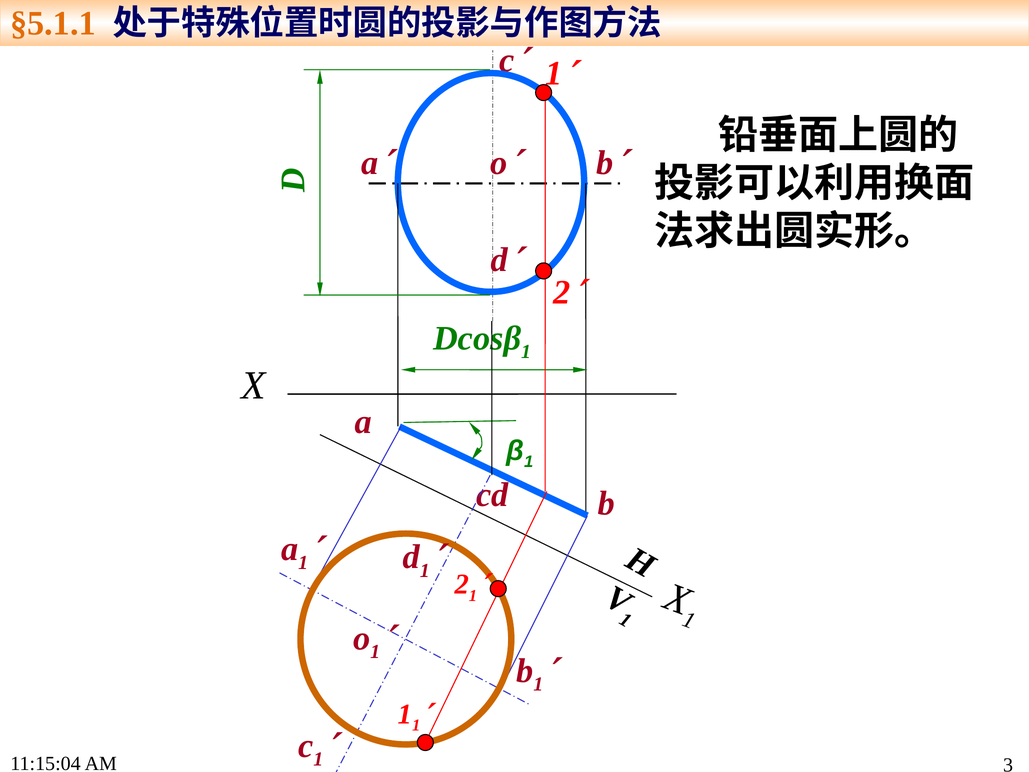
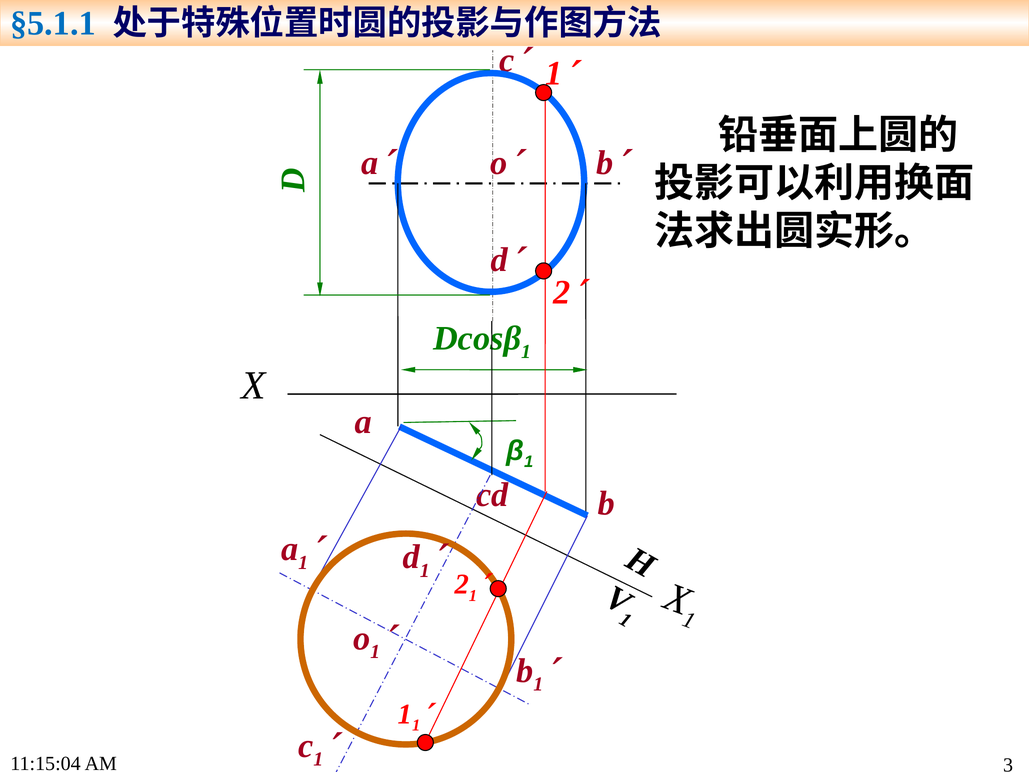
§5.1.1 colour: orange -> blue (53, 23)
